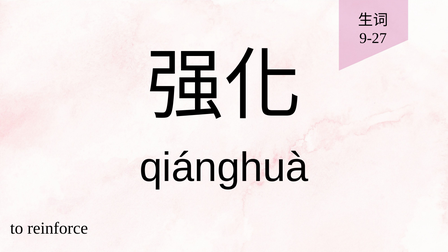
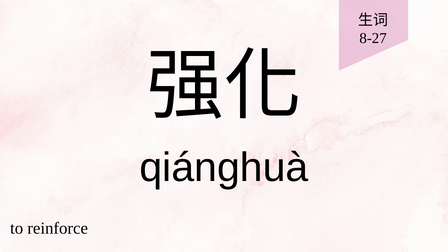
9-27: 9-27 -> 8-27 (373, 38)
